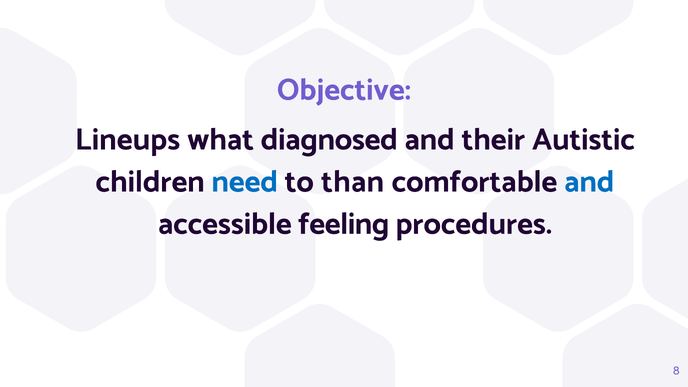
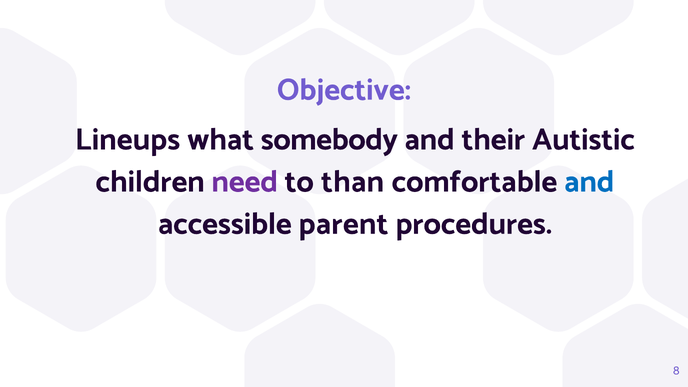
diagnosed: diagnosed -> somebody (329, 139)
need colour: blue -> purple (245, 182)
feeling: feeling -> parent (343, 224)
